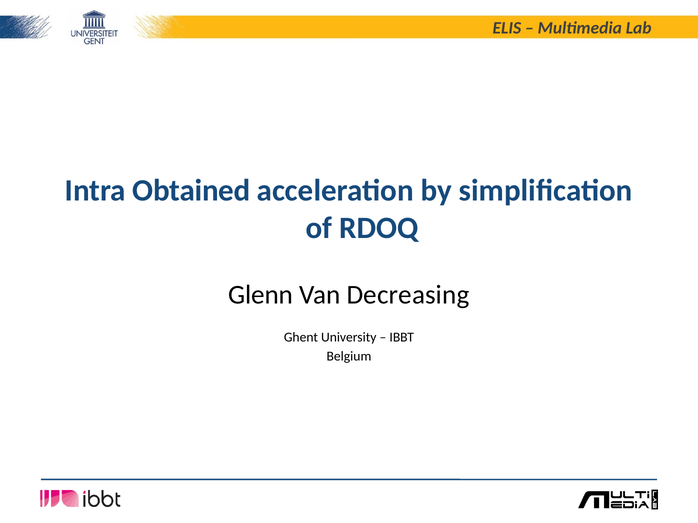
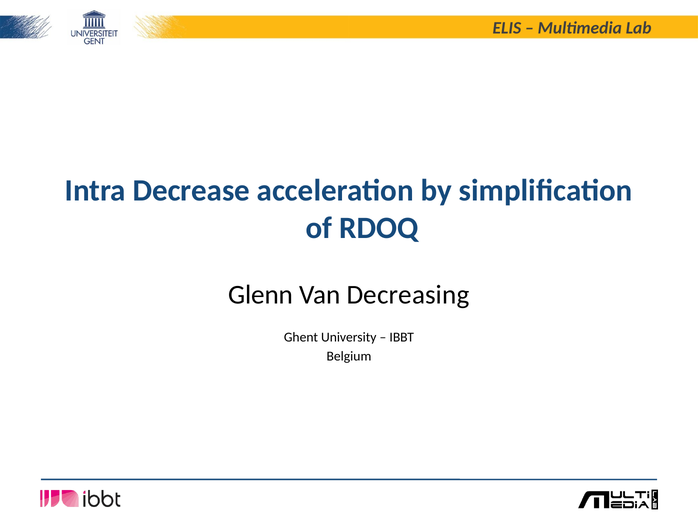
Obtained: Obtained -> Decrease (191, 191)
